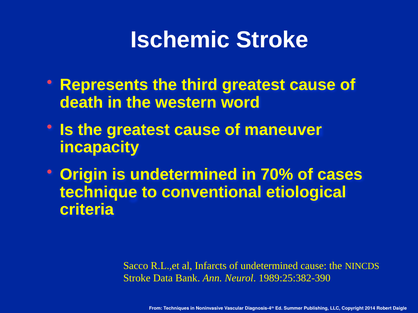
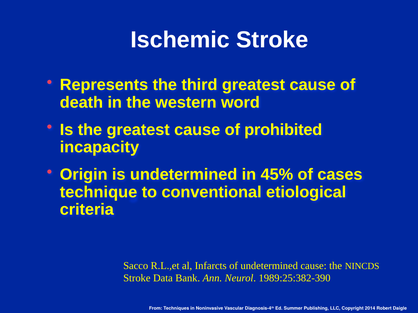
maneuver: maneuver -> prohibited (283, 130)
70%: 70% -> 45% (277, 175)
